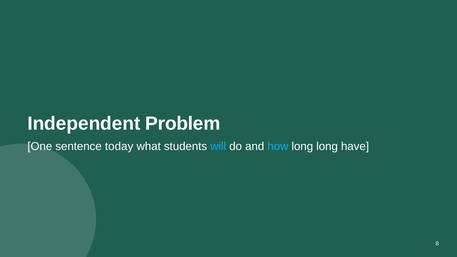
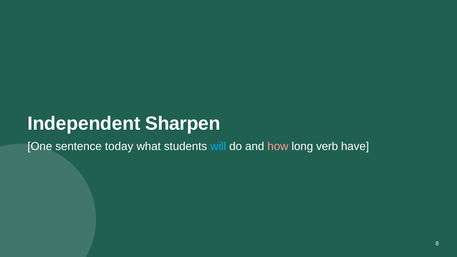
Problem: Problem -> Sharpen (183, 124)
how colour: light blue -> pink (278, 146)
long long: long -> verb (327, 146)
